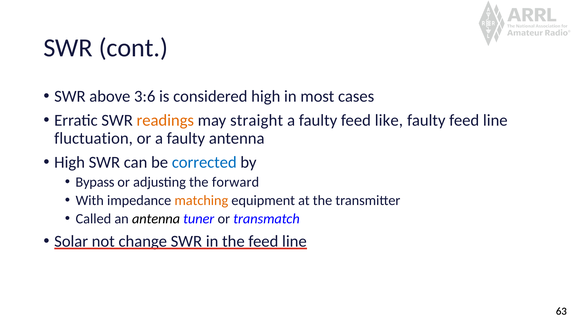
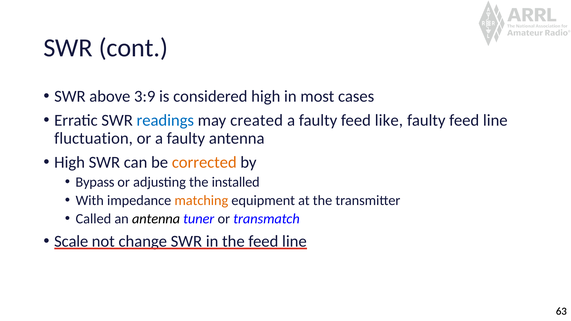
3:6: 3:6 -> 3:9 (145, 97)
readings colour: orange -> blue (165, 120)
straight: straight -> created (257, 120)
corrected colour: blue -> orange (204, 162)
forward: forward -> installed (236, 182)
Solar: Solar -> Scale (71, 241)
